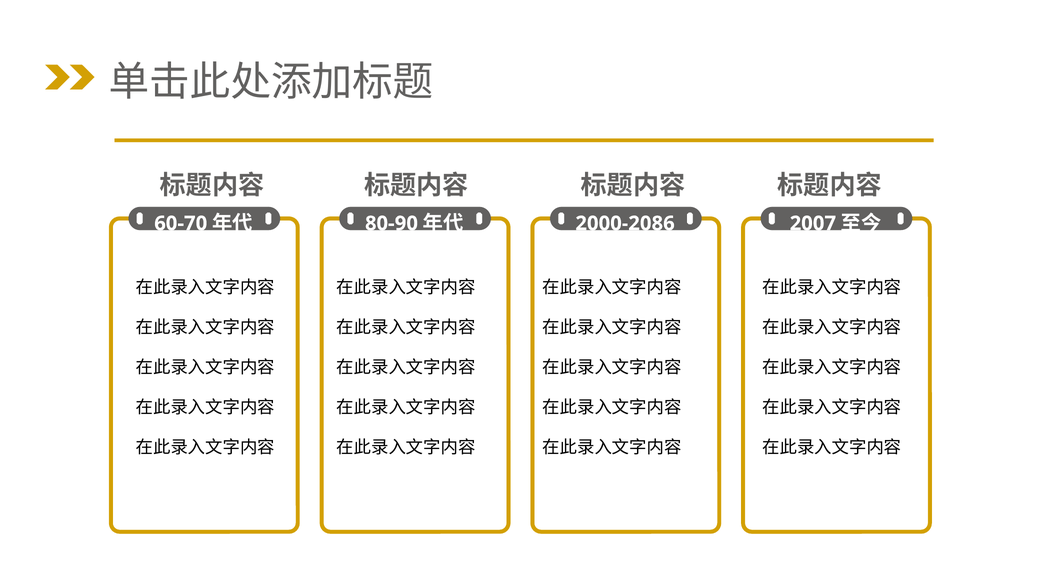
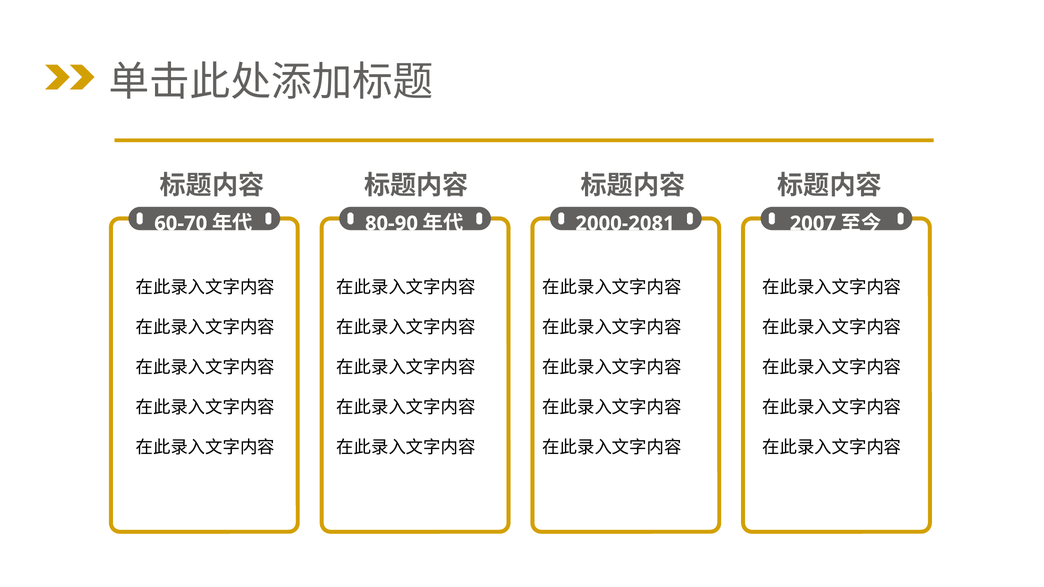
2000-2086: 2000-2086 -> 2000-2081 (625, 224)
